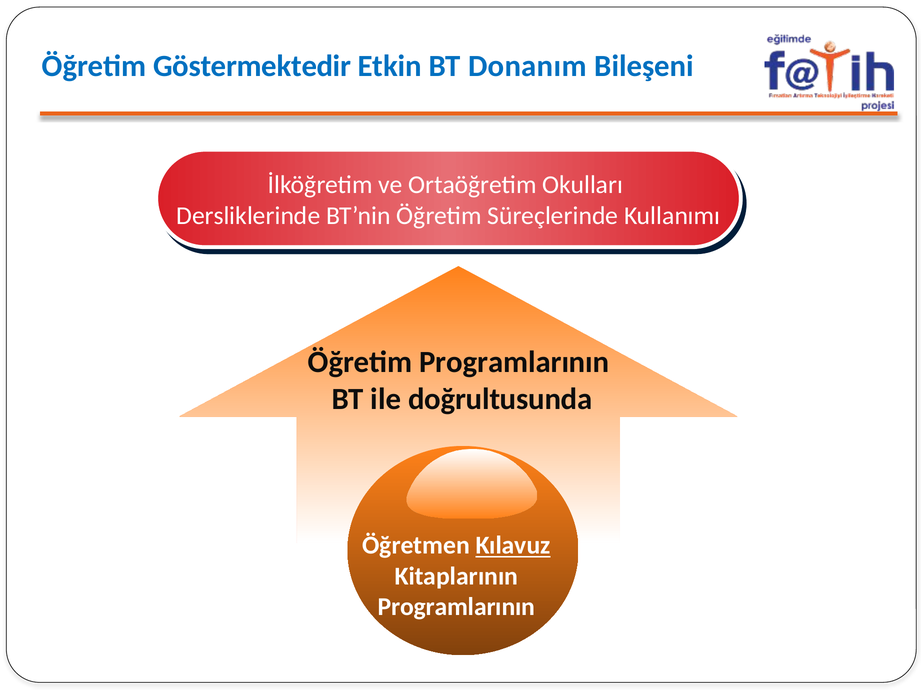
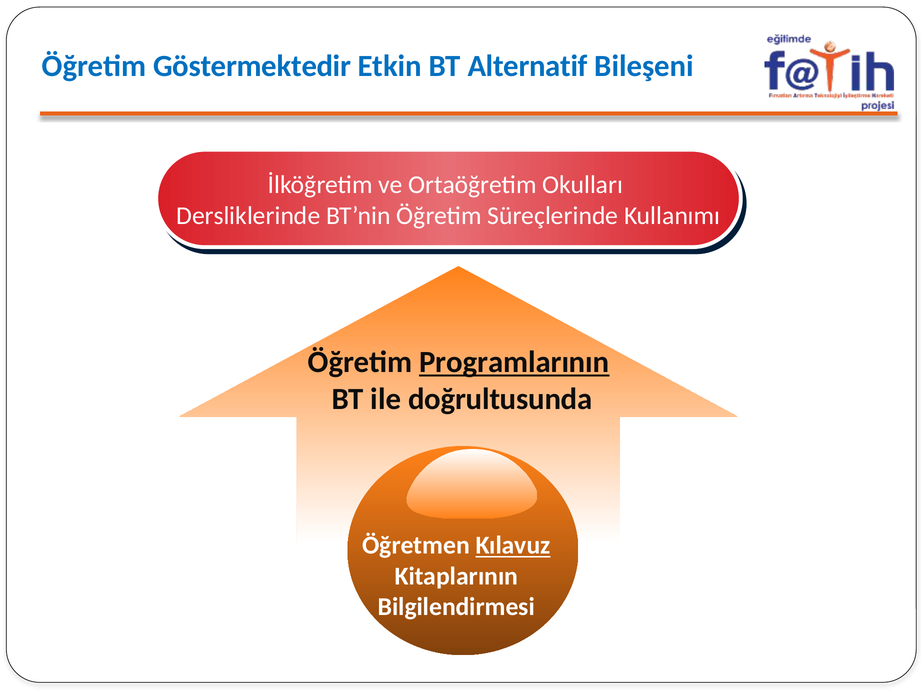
Donanım: Donanım -> Alternatif (528, 66)
Programlarının underline: none -> present (514, 362)
Programlarının: Programlarının -> Bilgilendirmesi (456, 607)
